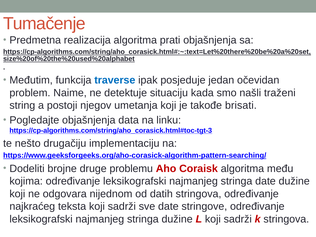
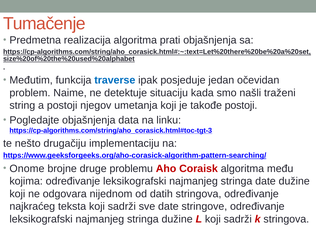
takođe brisati: brisati -> postoji (241, 105)
Dodeliti: Dodeliti -> Onome (27, 169)
